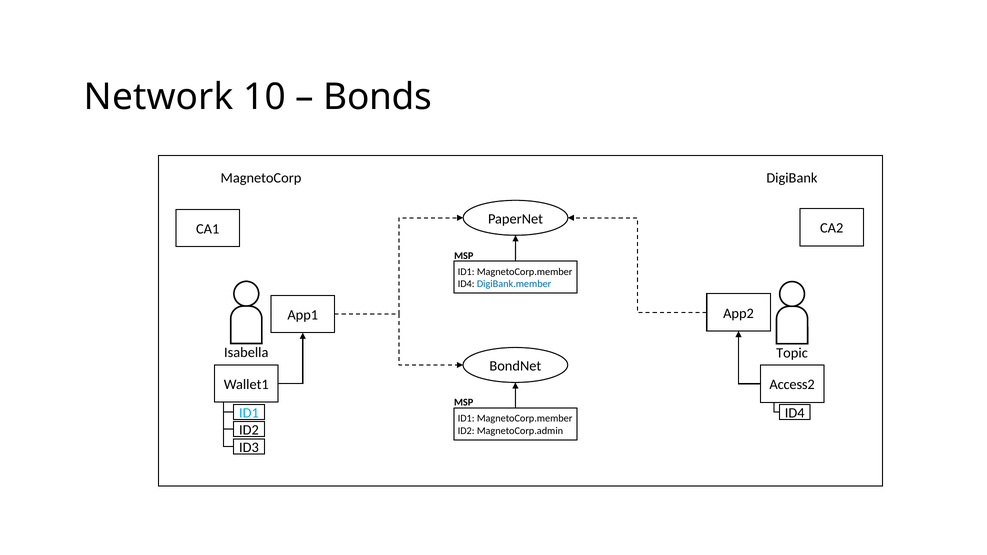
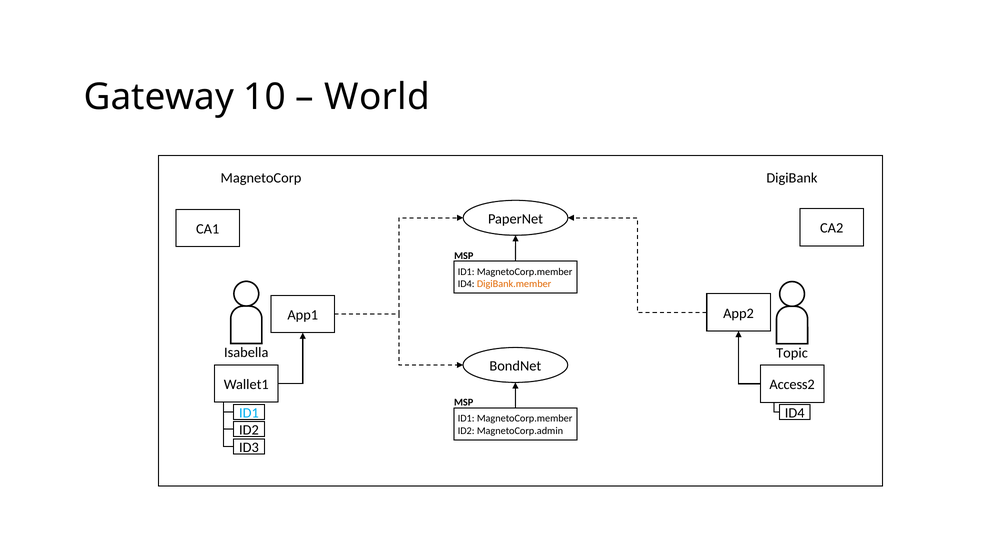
Network: Network -> Gateway (159, 97)
Bonds: Bonds -> World (377, 97)
DigiBank.member colour: blue -> orange (514, 284)
